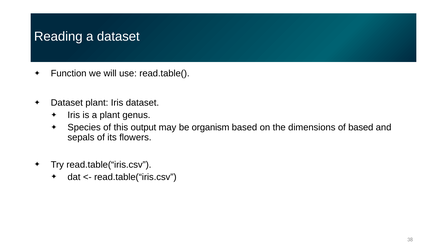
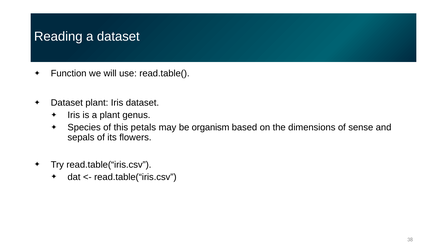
output: output -> petals (143, 128)
of based: based -> sense (361, 128)
